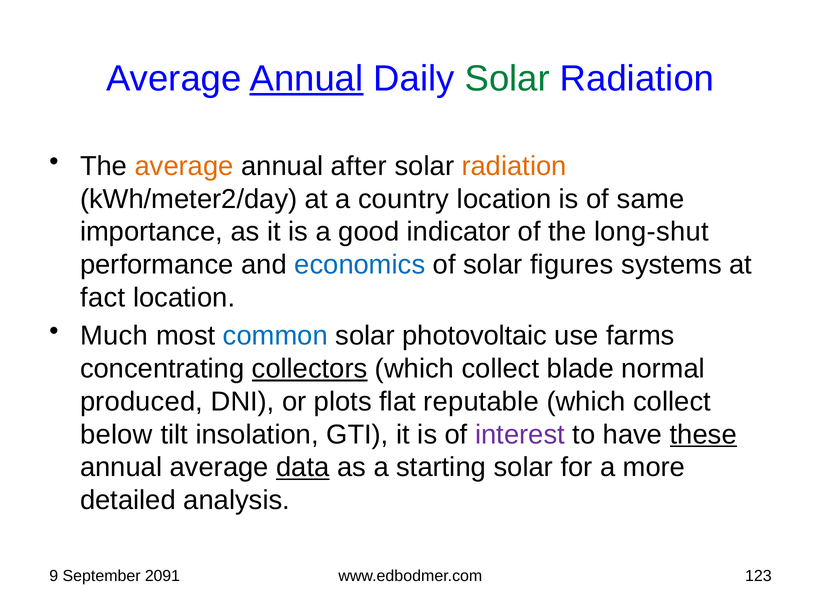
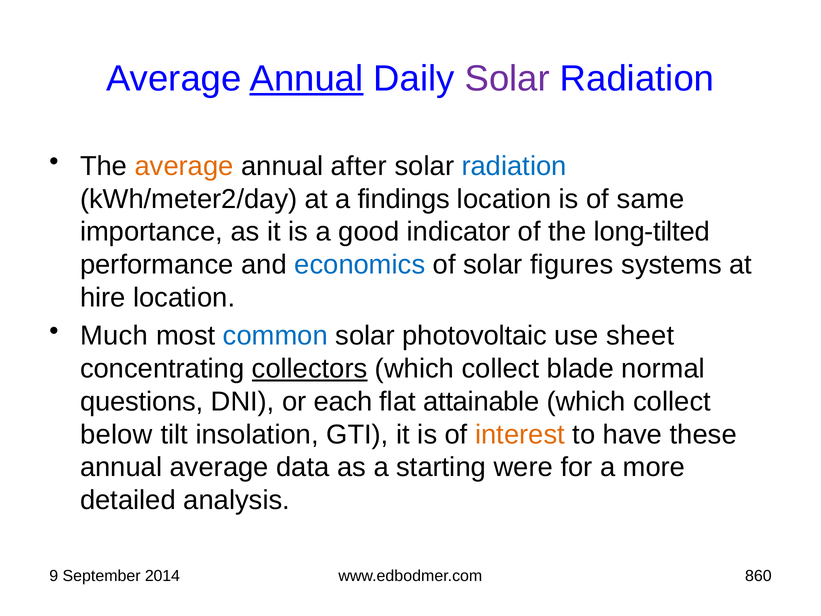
Solar colour: green -> purple (507, 78)
radiation colour: orange -> blue (514, 166)
country: country -> findings (404, 199)
long-shut: long-shut -> long-tilted (652, 232)
fact: fact -> hire (103, 297)
farms: farms -> sheet (640, 336)
produced: produced -> questions (142, 401)
plots: plots -> each (343, 401)
reputable: reputable -> attainable (481, 401)
interest colour: purple -> orange (520, 434)
these underline: present -> none (703, 434)
data underline: present -> none (303, 467)
starting solar: solar -> were (523, 467)
2091: 2091 -> 2014 (162, 576)
123: 123 -> 860 (758, 576)
